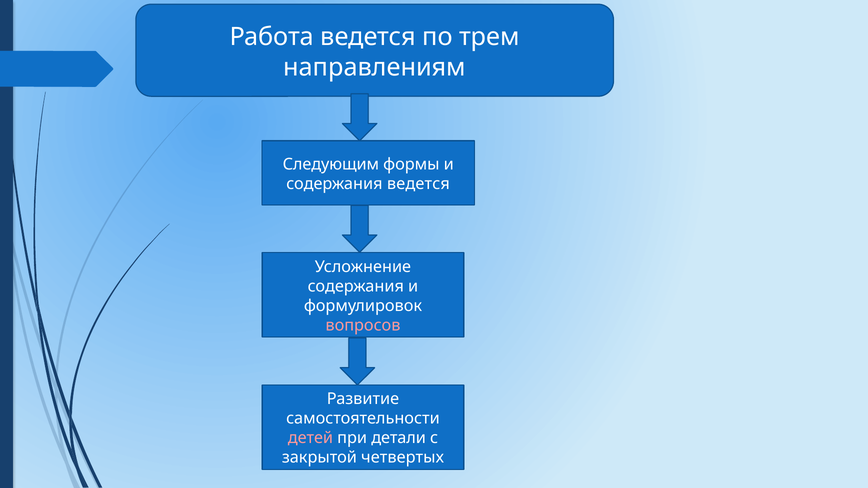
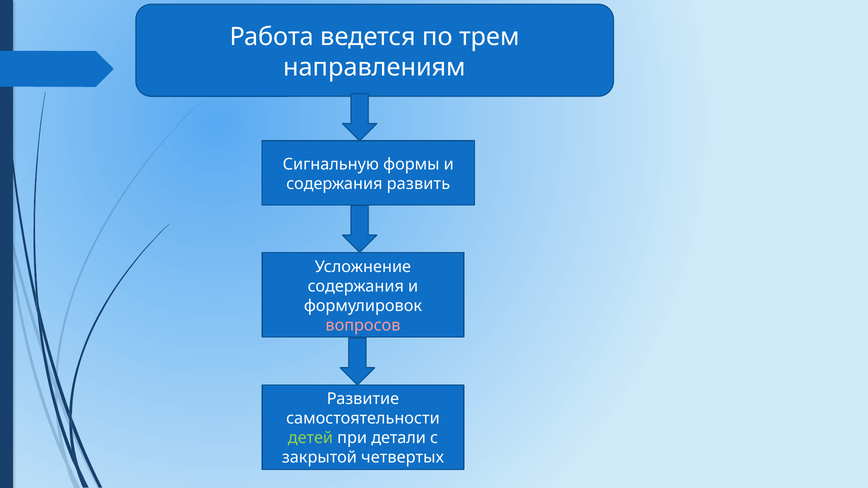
Следующим: Следующим -> Сигнальную (331, 164)
содержания ведется: ведется -> развить (418, 184)
детей colour: pink -> light green (310, 438)
